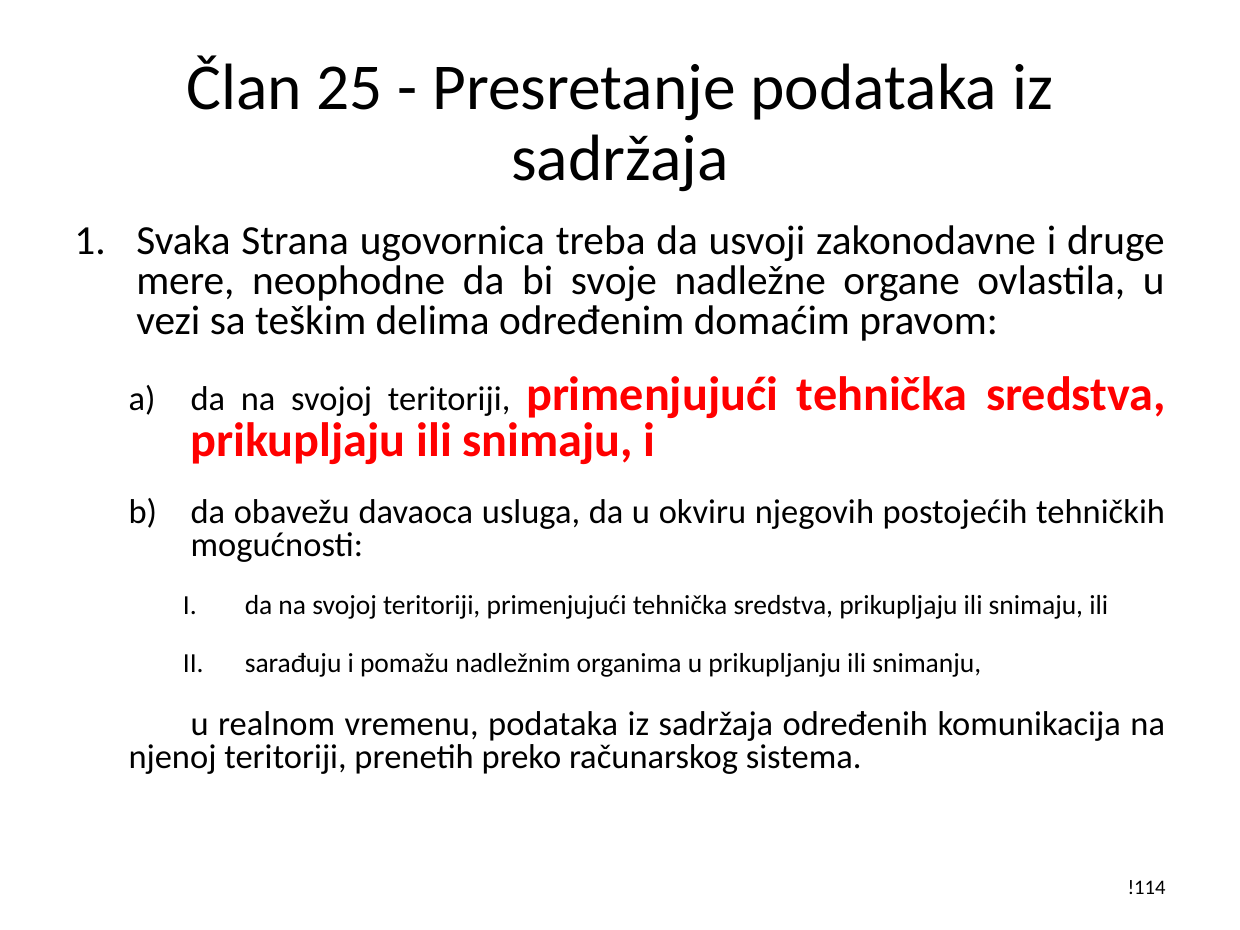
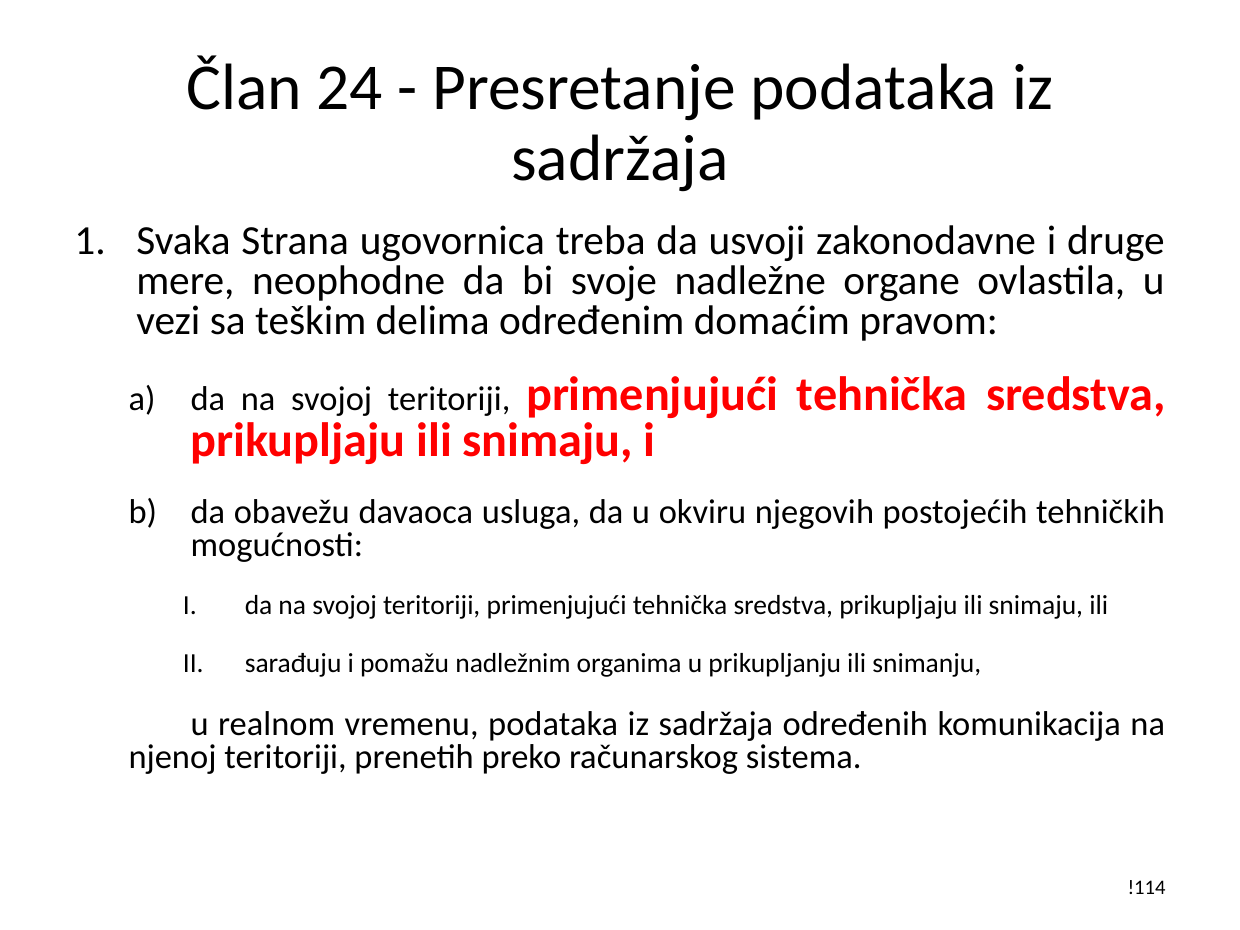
25: 25 -> 24 (350, 88)
